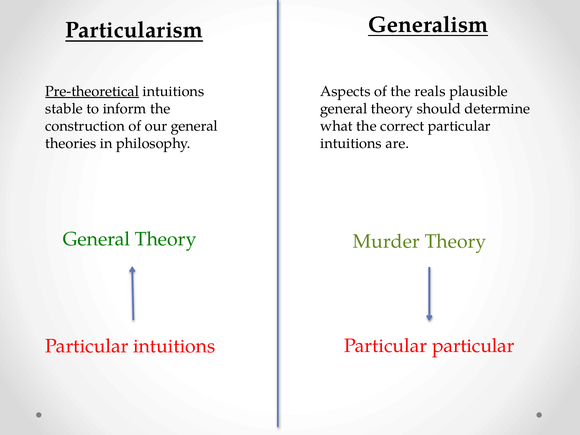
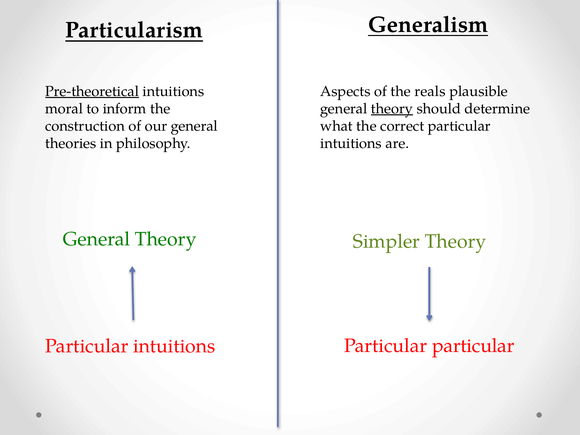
stable: stable -> moral (64, 109)
theory underline: none -> present (392, 109)
Murder: Murder -> Simpler (386, 241)
